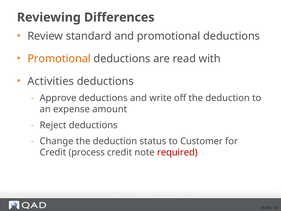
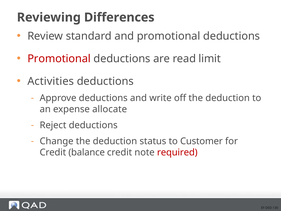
Promotional colour: orange -> red (59, 59)
with: with -> limit (210, 59)
amount: amount -> allocate (110, 109)
process: process -> balance (87, 152)
